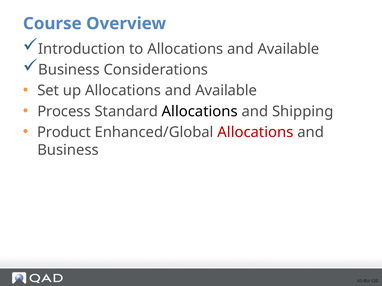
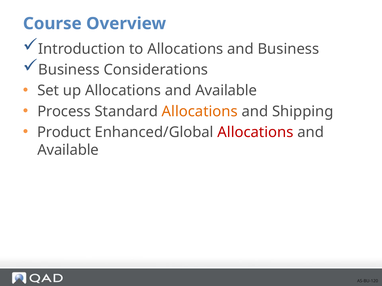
to Allocations and Available: Available -> Business (288, 49)
Allocations colour: black -> orange (200, 112)
Business: Business -> Available (68, 150)
